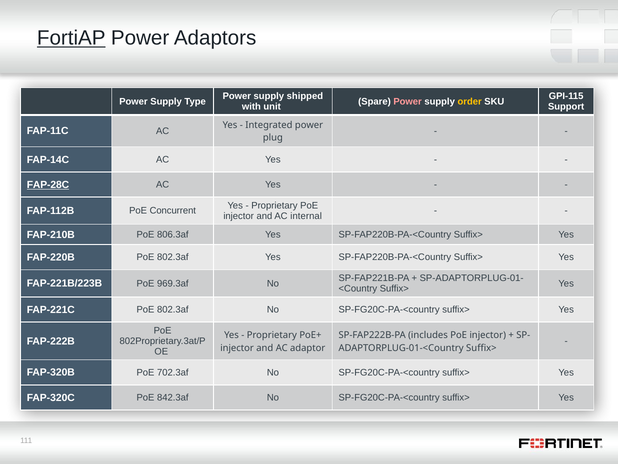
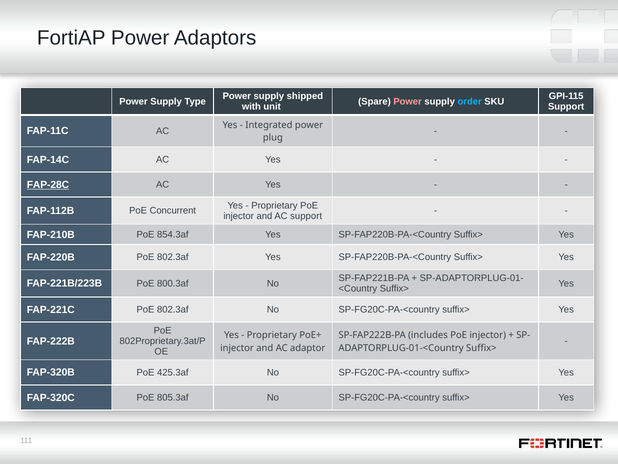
FortiAP underline: present -> none (71, 38)
order colour: yellow -> light blue (470, 101)
AC internal: internal -> support (306, 216)
806.3af: 806.3af -> 854.3af (173, 234)
969.3af: 969.3af -> 800.3af (173, 283)
702.3af: 702.3af -> 425.3af (173, 372)
842.3af: 842.3af -> 805.3af (173, 397)
